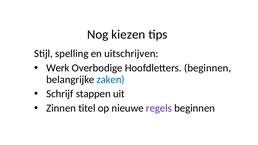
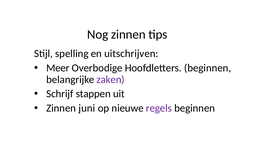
Nog kiezen: kiezen -> zinnen (128, 35)
Werk: Werk -> Meer (58, 68)
zaken colour: blue -> purple (111, 80)
titel: titel -> juni (87, 108)
